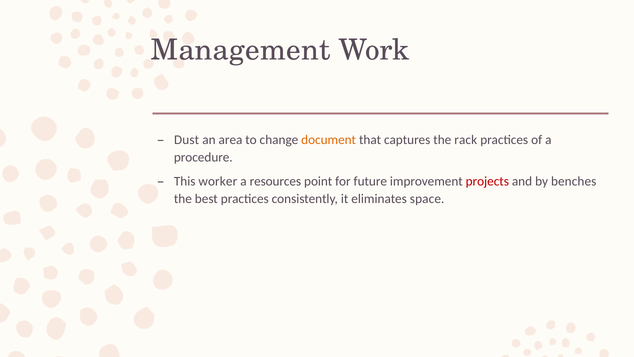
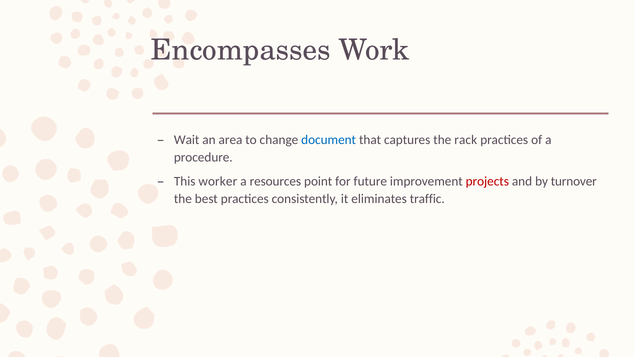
Management: Management -> Encompasses (241, 50)
Dust: Dust -> Wait (187, 140)
document colour: orange -> blue (329, 140)
benches: benches -> turnover (574, 181)
space: space -> traffic (427, 199)
